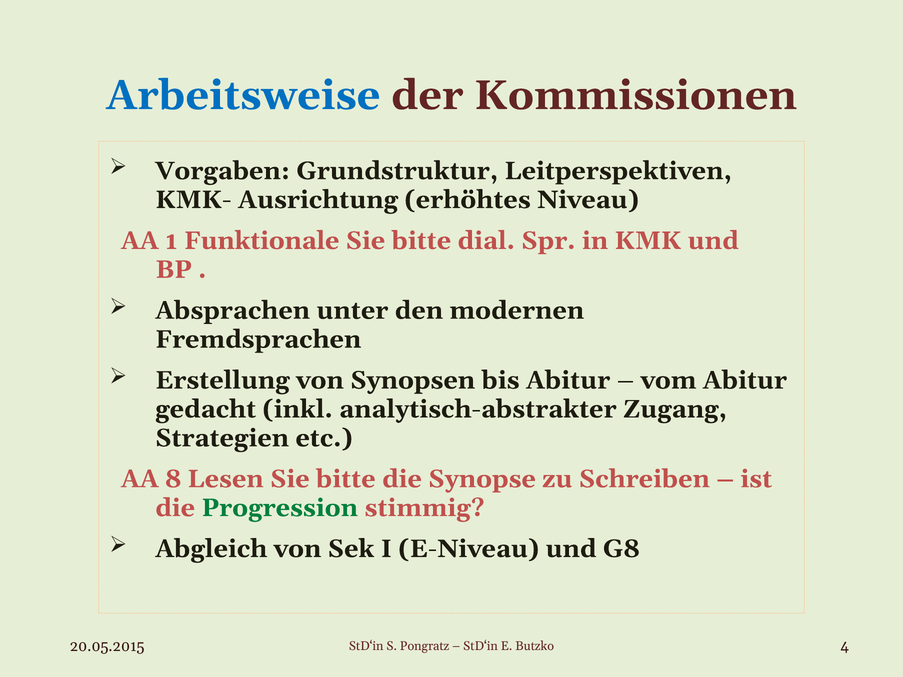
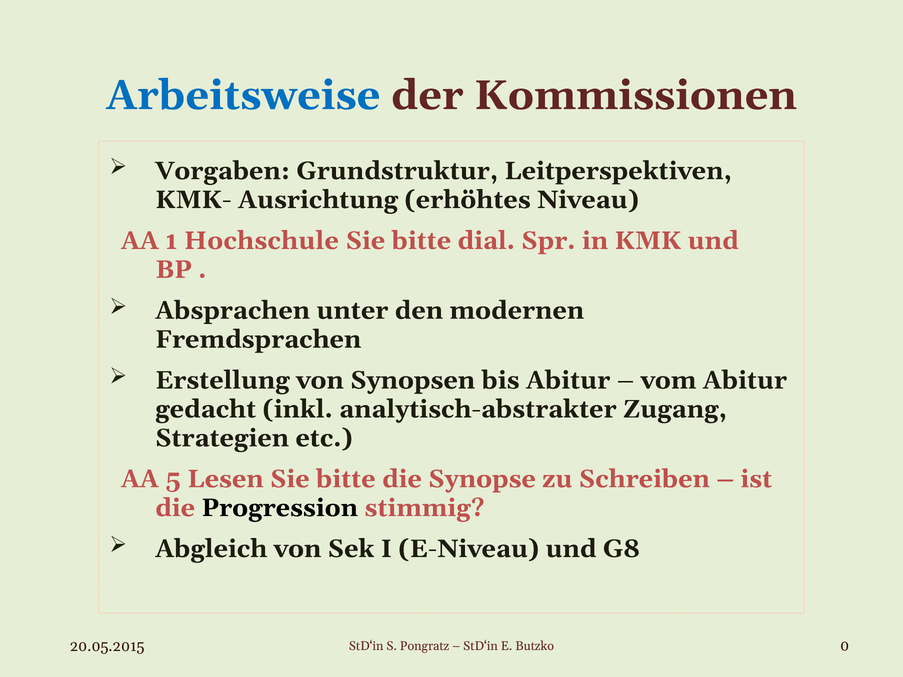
Funktionale: Funktionale -> Hochschule (261, 241)
8: 8 -> 5 (173, 479)
Progression colour: green -> black (280, 508)
4: 4 -> 0 (845, 646)
